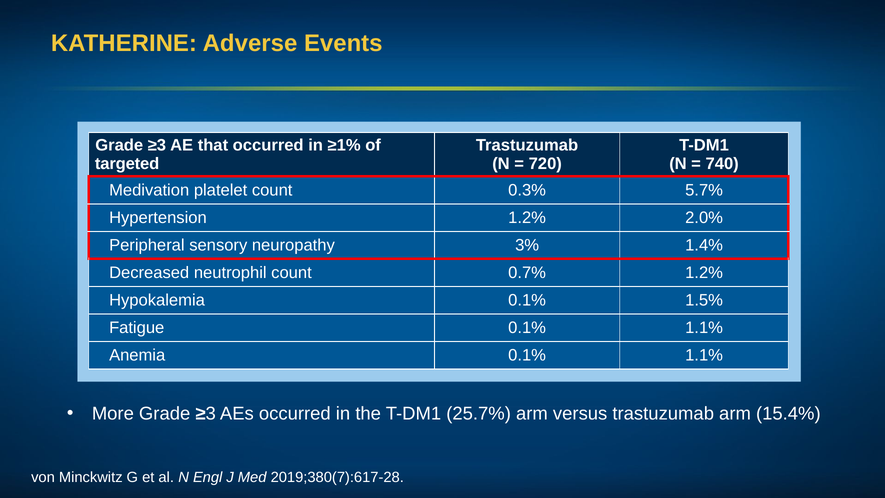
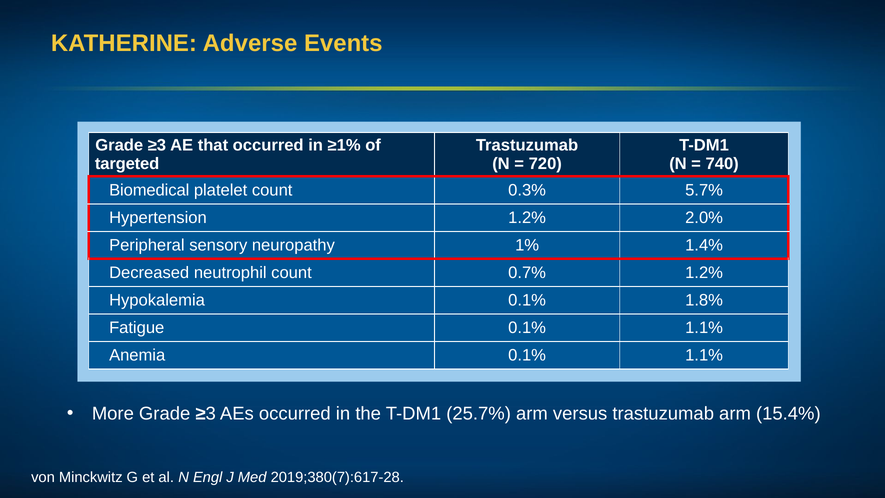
Medivation: Medivation -> Biomedical (149, 190)
3%: 3% -> 1% (527, 245)
1.5%: 1.5% -> 1.8% (704, 300)
